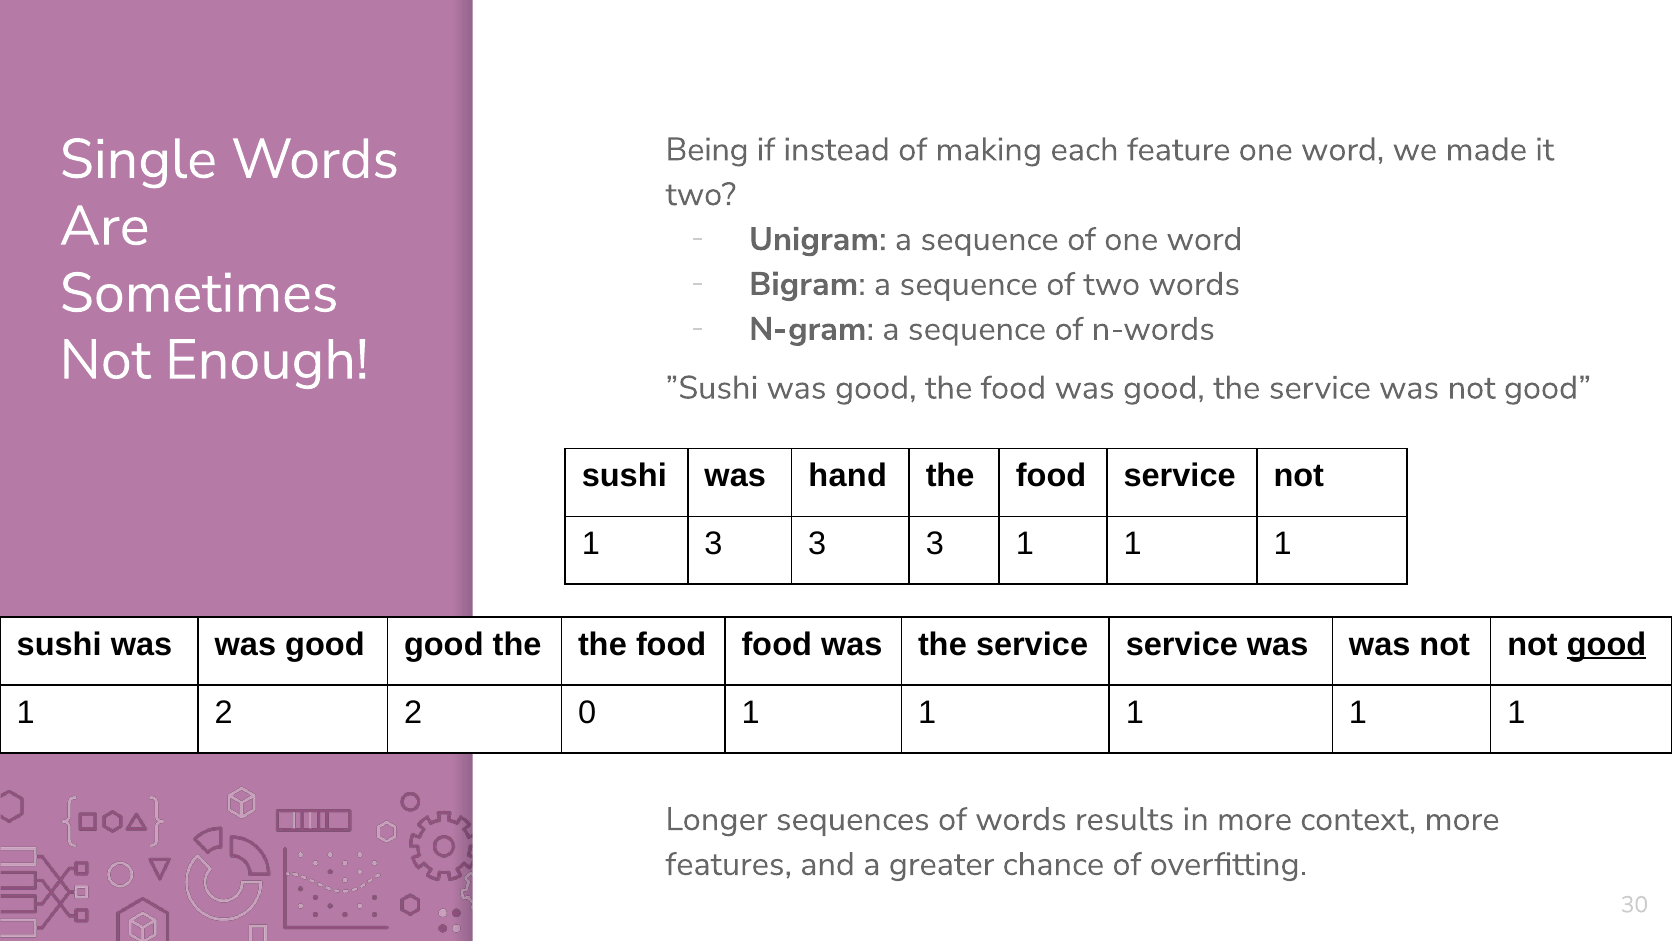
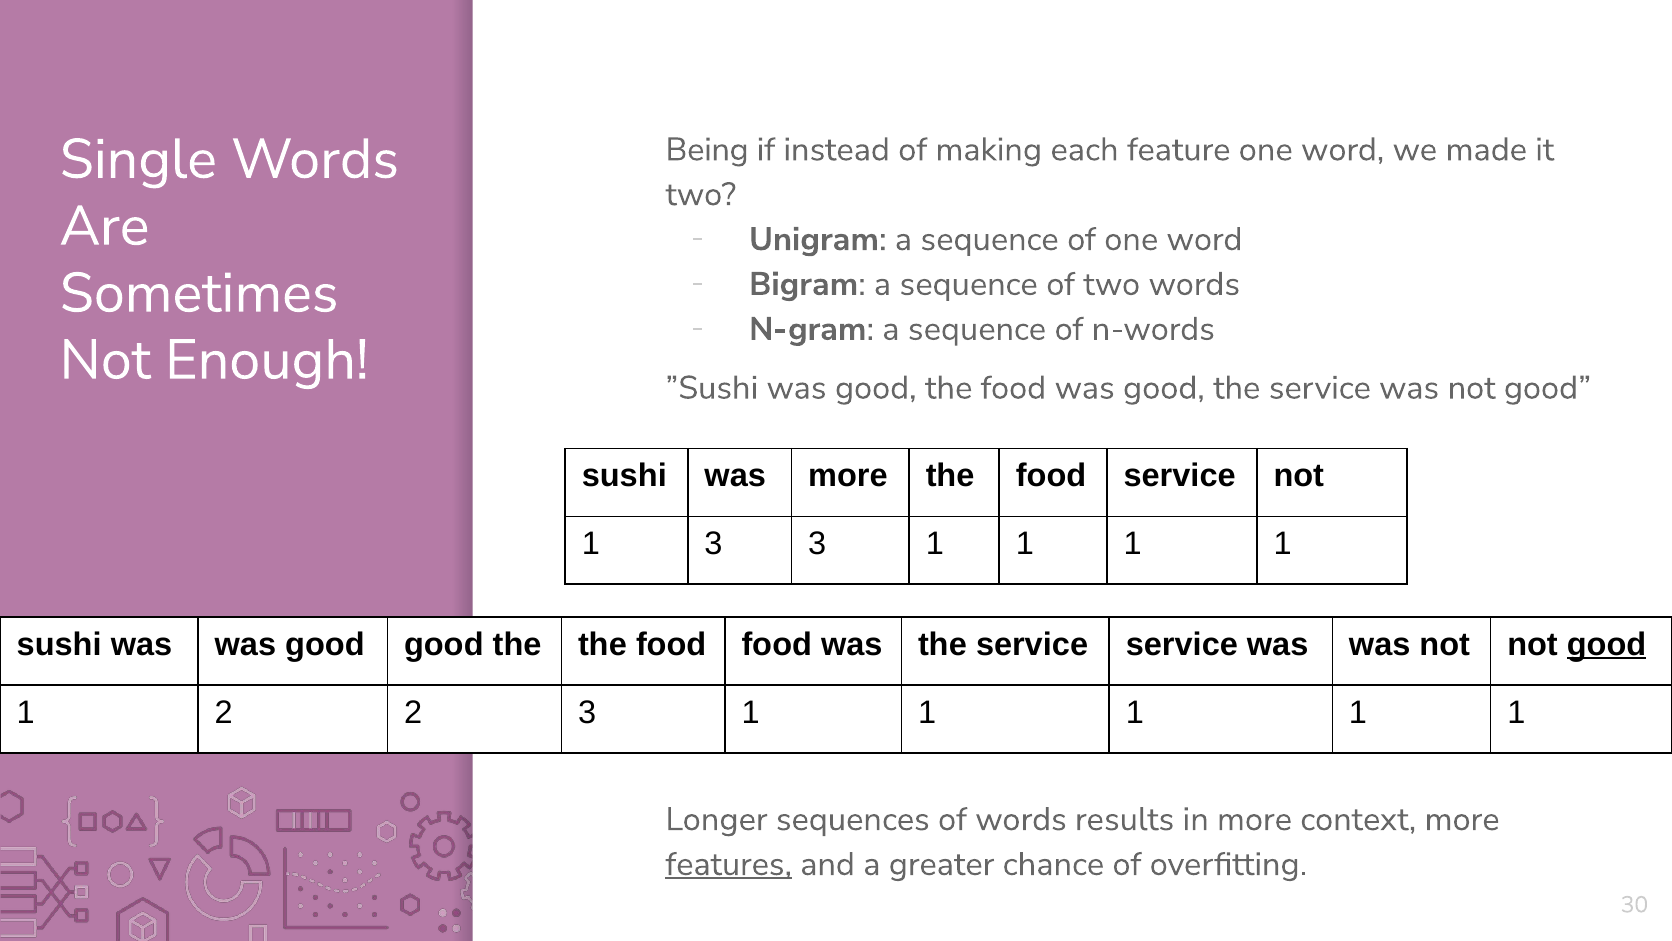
was hand: hand -> more (848, 476)
3 3 3: 3 -> 1 (935, 543)
2 0: 0 -> 3 (587, 712)
features underline: none -> present (729, 864)
